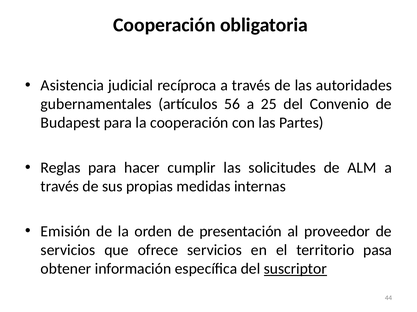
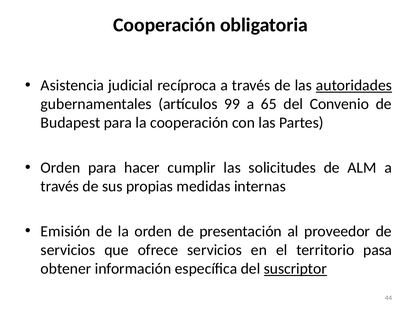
autoridades underline: none -> present (354, 86)
56: 56 -> 99 (232, 104)
25: 25 -> 65 (269, 104)
Reglas: Reglas -> Orden (60, 168)
